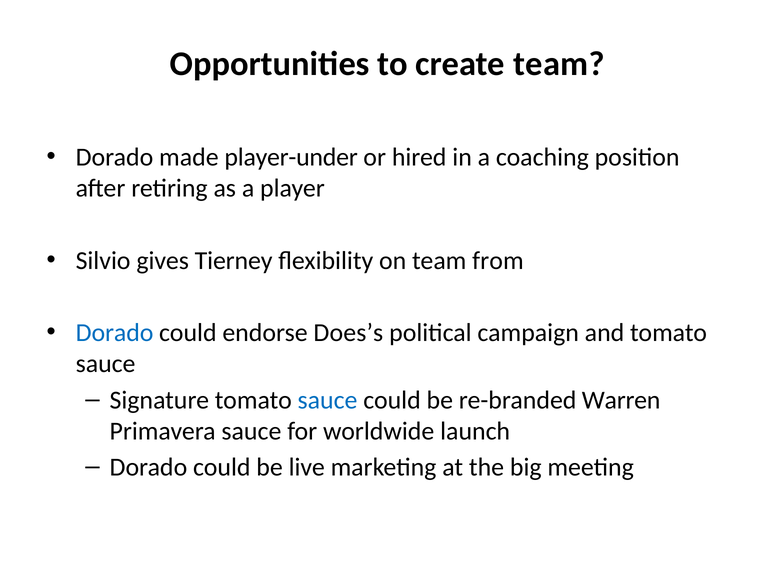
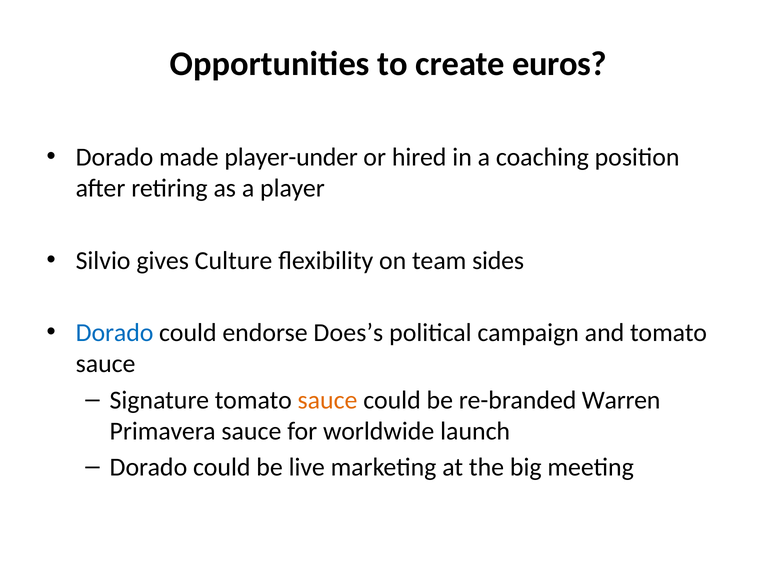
create team: team -> euros (559, 64)
Tierney: Tierney -> Culture (234, 260)
from: from -> sides (498, 260)
sauce colour: blue -> orange (328, 400)
